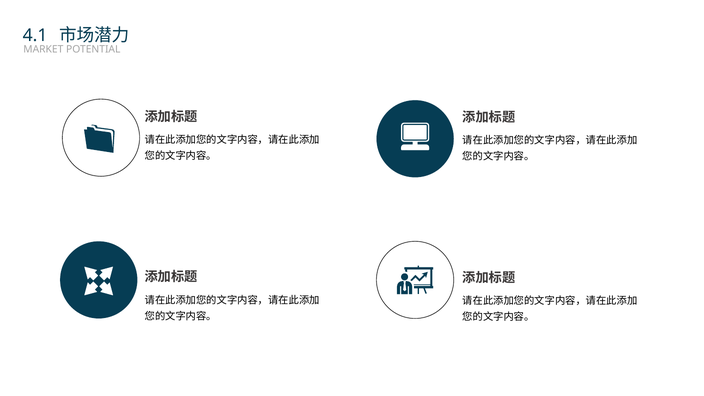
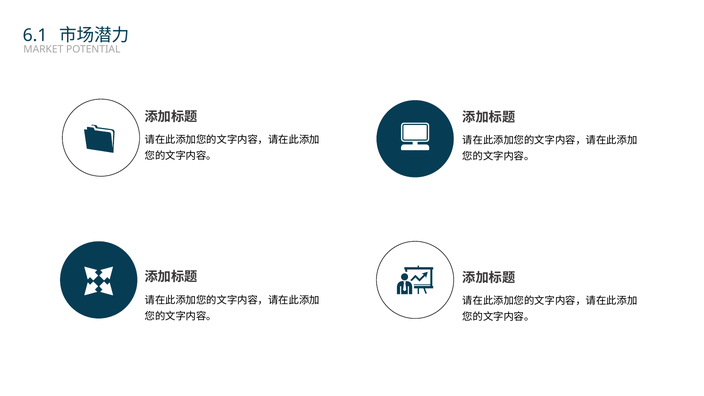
4.1: 4.1 -> 6.1 (35, 35)
